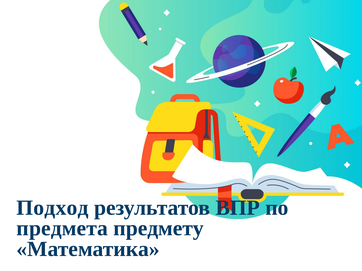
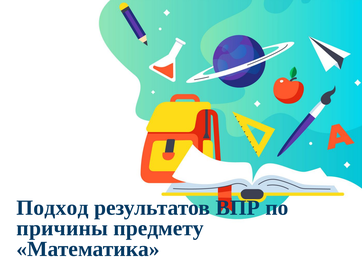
предмета: предмета -> причины (62, 229)
